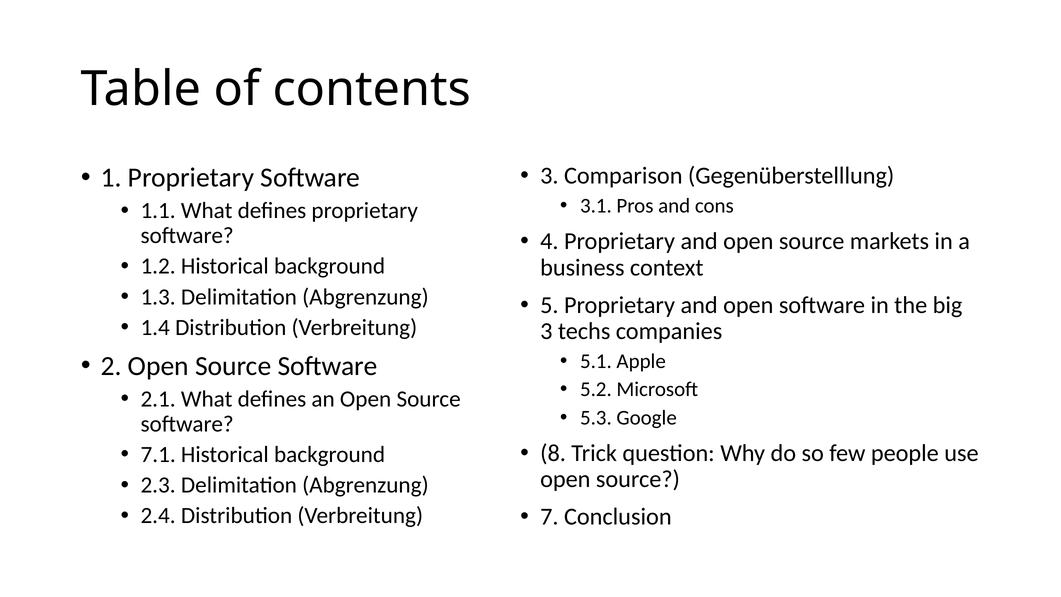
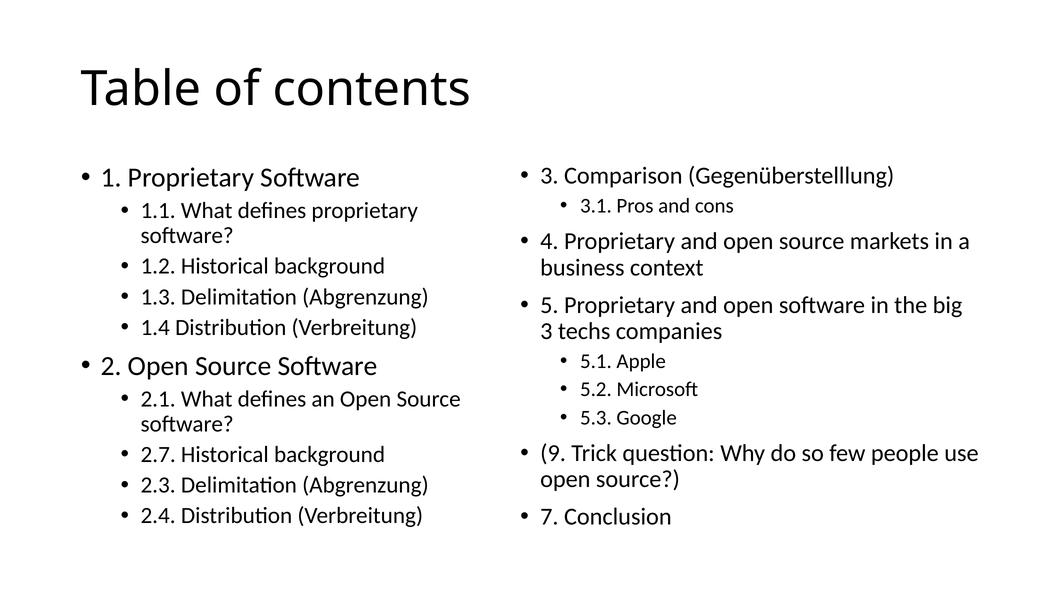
8: 8 -> 9 (553, 453)
7.1: 7.1 -> 2.7 (158, 454)
